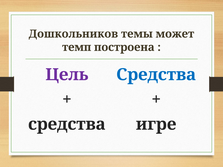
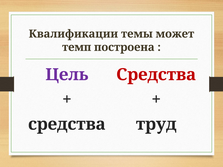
Дошкольников: Дошкольников -> Квалификации (73, 34)
Средства colour: blue -> red (156, 75)
игре: игре -> труд (156, 124)
